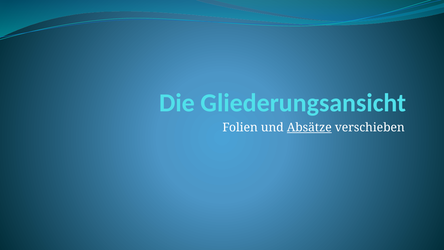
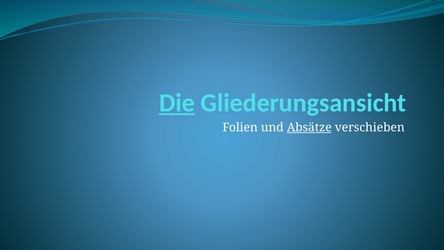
Die underline: none -> present (177, 103)
